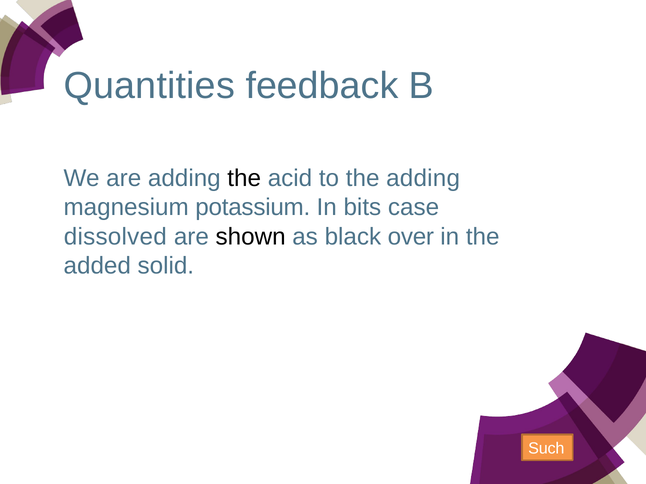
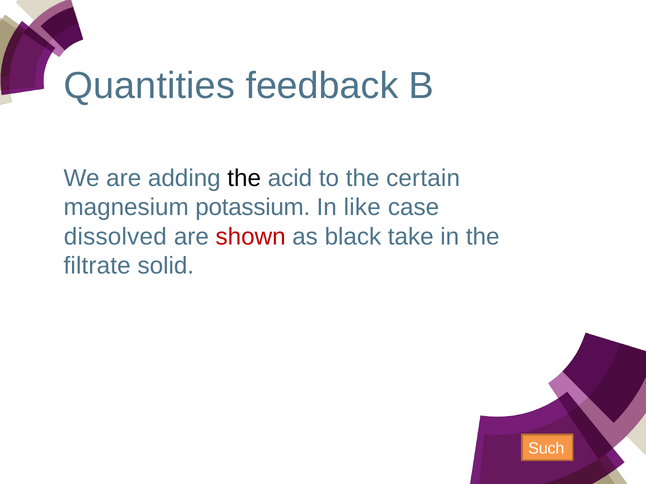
the adding: adding -> certain (423, 179)
bits: bits -> like (362, 208)
shown colour: black -> red (251, 237)
over: over -> take (411, 237)
added: added -> filtrate (97, 266)
